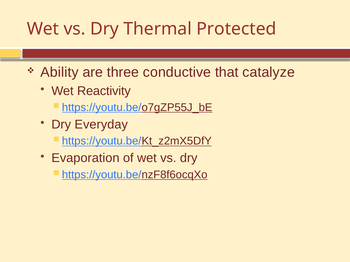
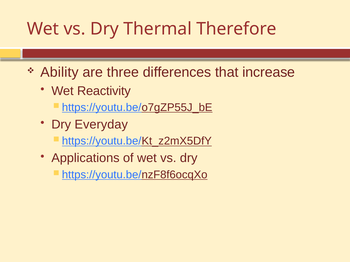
Protected: Protected -> Therefore (236, 29)
conductive: conductive -> differences (177, 72)
catalyze: catalyze -> increase (269, 72)
Evaporation: Evaporation -> Applications (85, 158)
